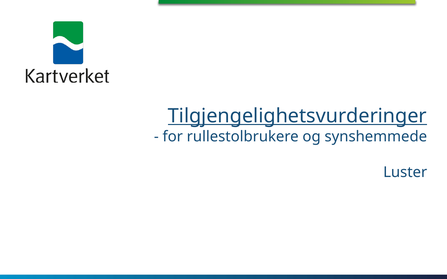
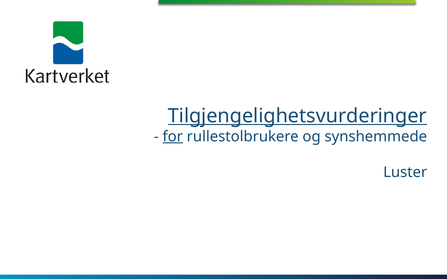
for underline: none -> present (173, 137)
